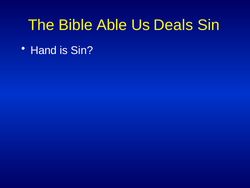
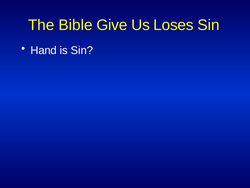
Able: Able -> Give (112, 25)
Deals: Deals -> Loses (173, 25)
